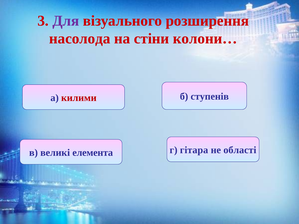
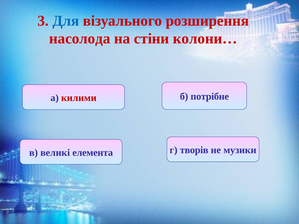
Для colour: purple -> blue (66, 21)
ступенів: ступенів -> потрібне (210, 97)
гітара: гітара -> творів (194, 150)
області: області -> музики (240, 150)
